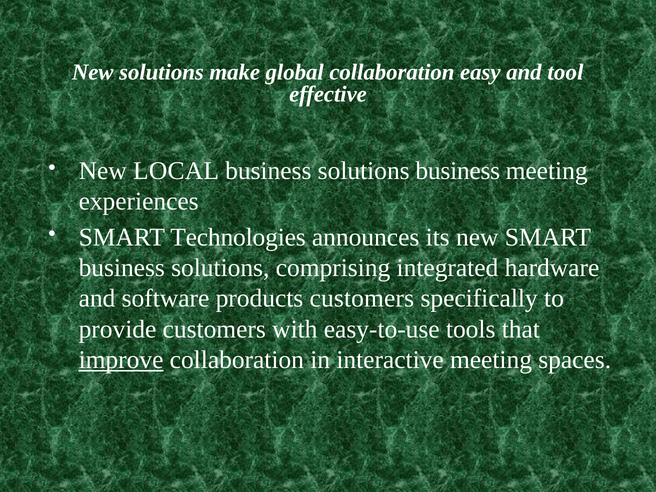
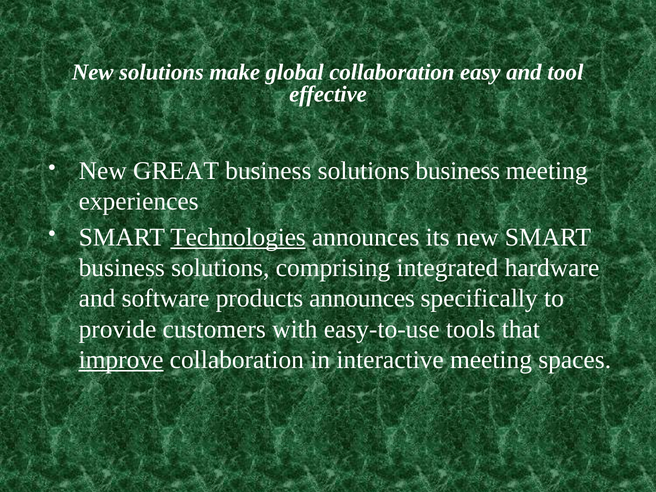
LOCAL: LOCAL -> GREAT (176, 171)
Technologies underline: none -> present (238, 237)
products customers: customers -> announces (362, 299)
